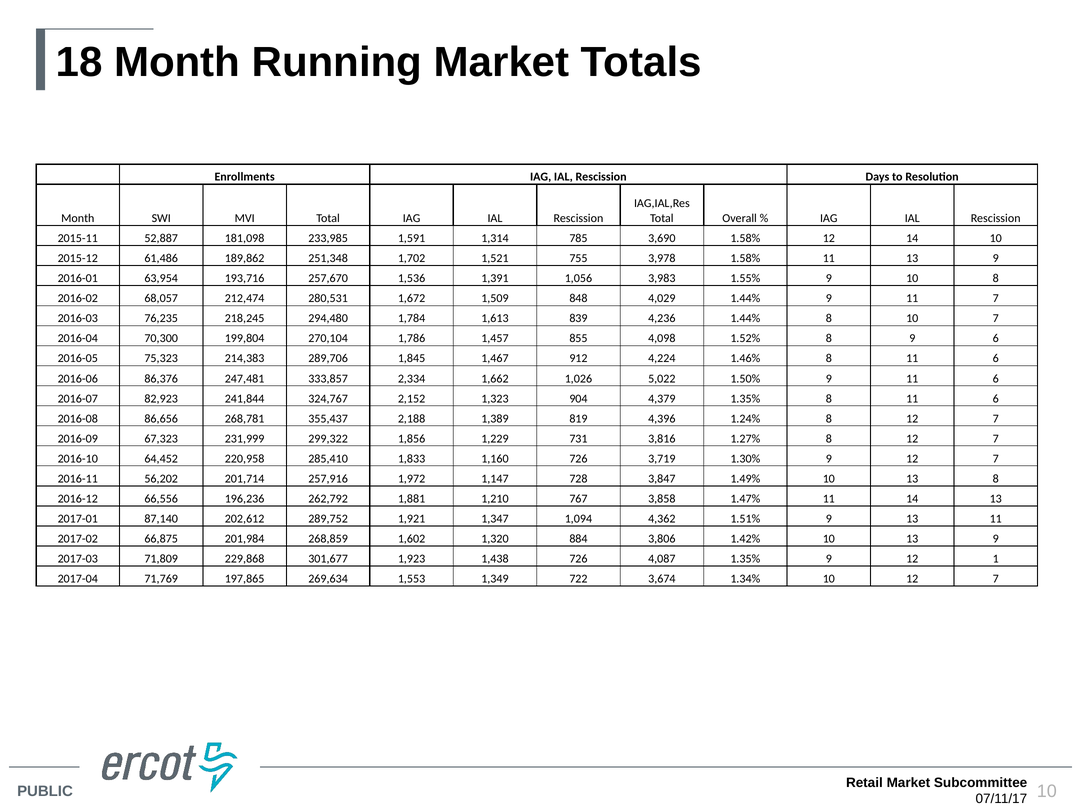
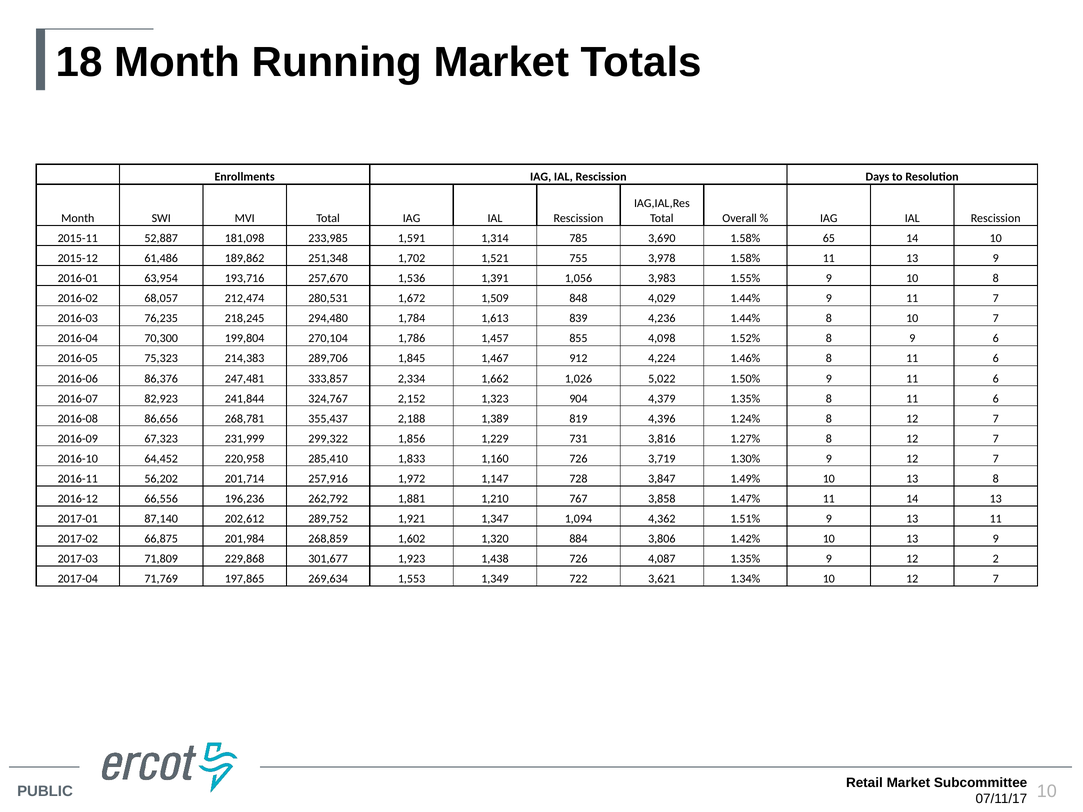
1.58% 12: 12 -> 65 (829, 238)
1: 1 -> 2 (996, 559)
3,674: 3,674 -> 3,621 (662, 579)
